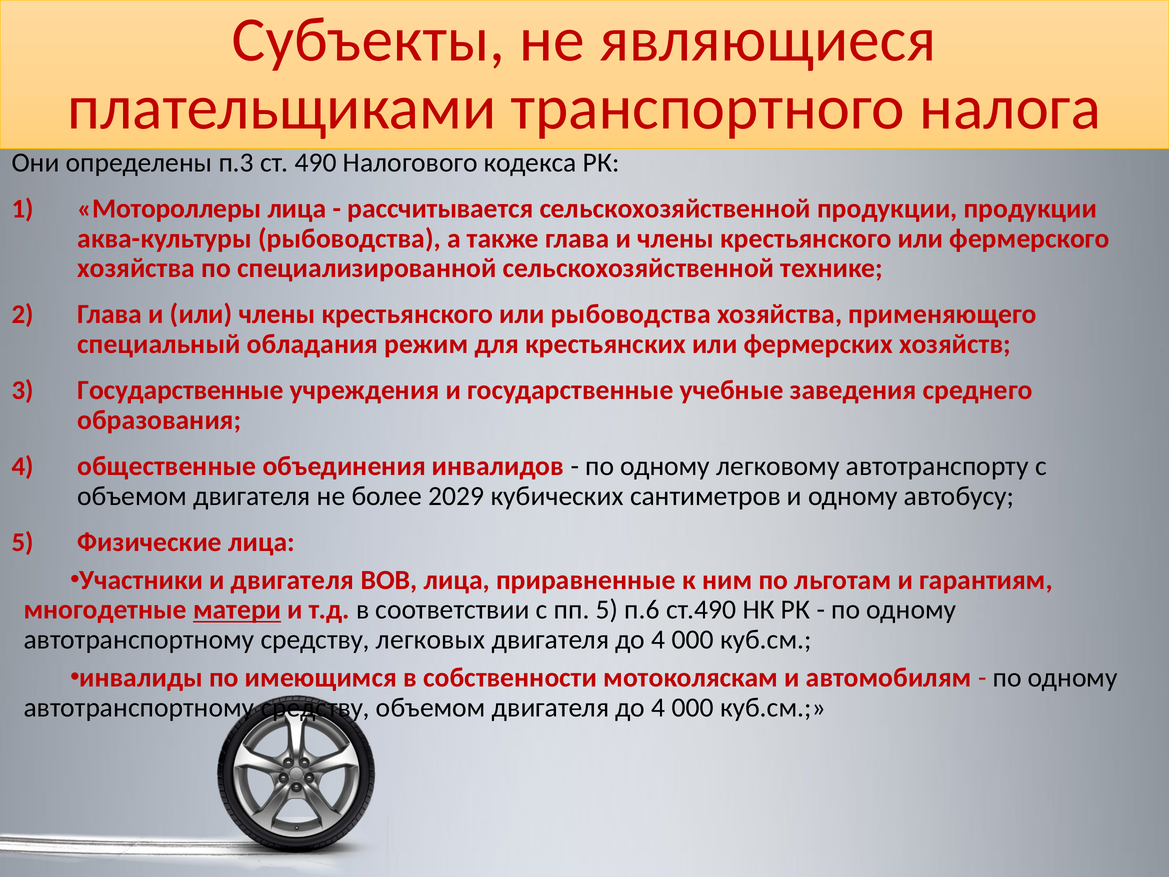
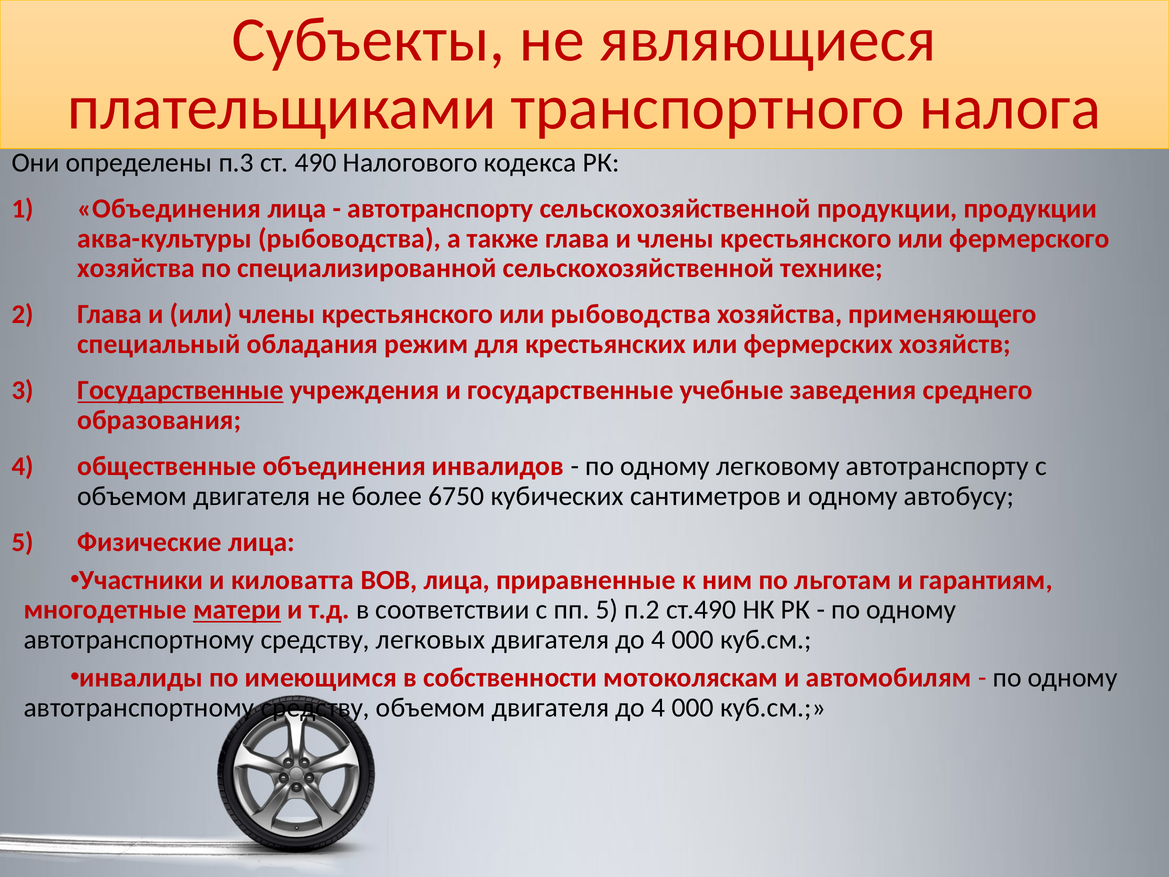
Мотороллеры: Мотороллеры -> Объединения (169, 209)
рассчитывается: рассчитывается -> автотранспорту (440, 209)
Государственные underline: none -> present (181, 390)
2029: 2029 -> 6750 (456, 496)
и двигателя: двигателя -> киловатта (292, 580)
п.6: п.6 -> п.2 (642, 610)
